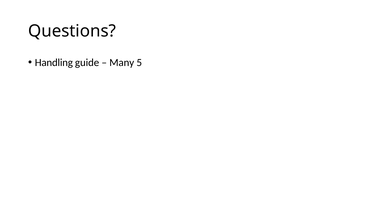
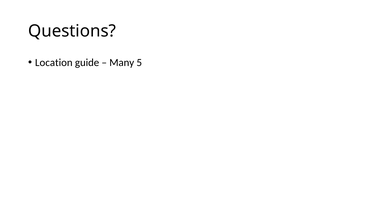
Handling: Handling -> Location (54, 62)
